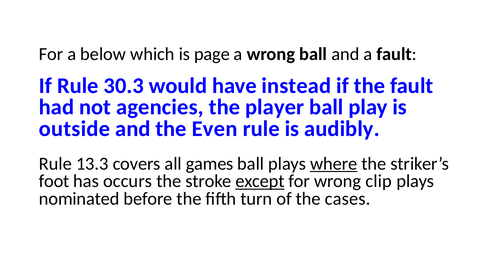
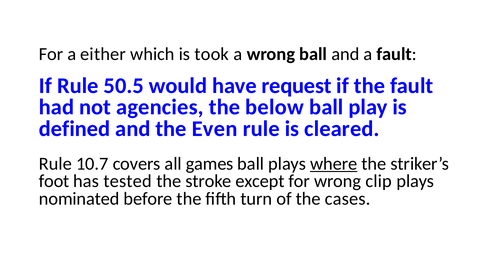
below: below -> either (103, 54)
page: page -> took (212, 54)
30.3: 30.3 -> 50.5 (124, 86)
instead: instead -> request (297, 86)
player: player -> below (275, 107)
outside: outside -> defined (75, 129)
audibly: audibly -> cleared (342, 129)
13.3: 13.3 -> 10.7 (92, 164)
occurs: occurs -> tested (128, 182)
except underline: present -> none (260, 182)
